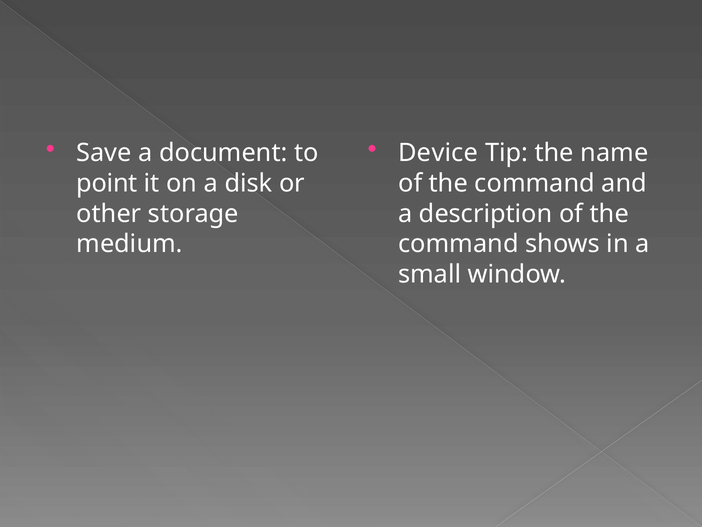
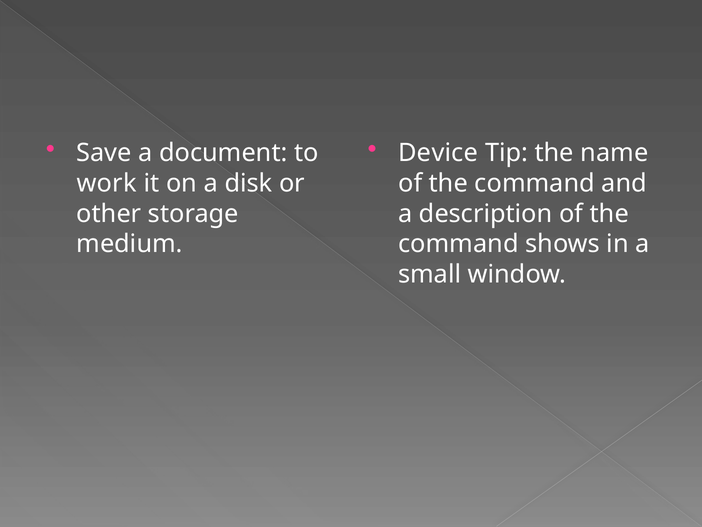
point: point -> work (107, 183)
